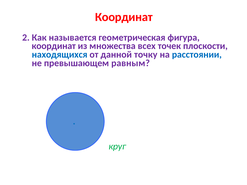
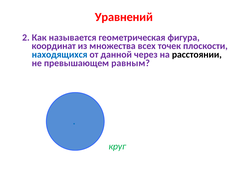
Координат: Координат -> Уравнений (124, 17)
точку: точку -> через (146, 55)
расстоянии colour: blue -> black (197, 55)
